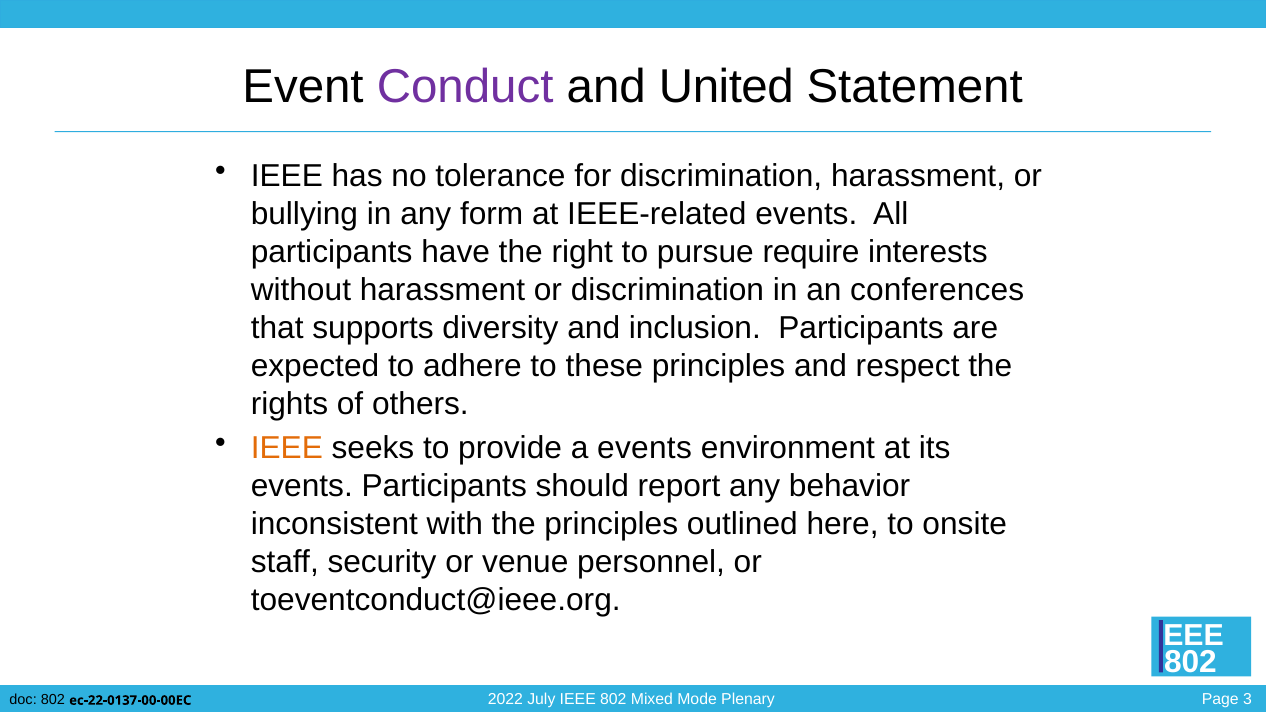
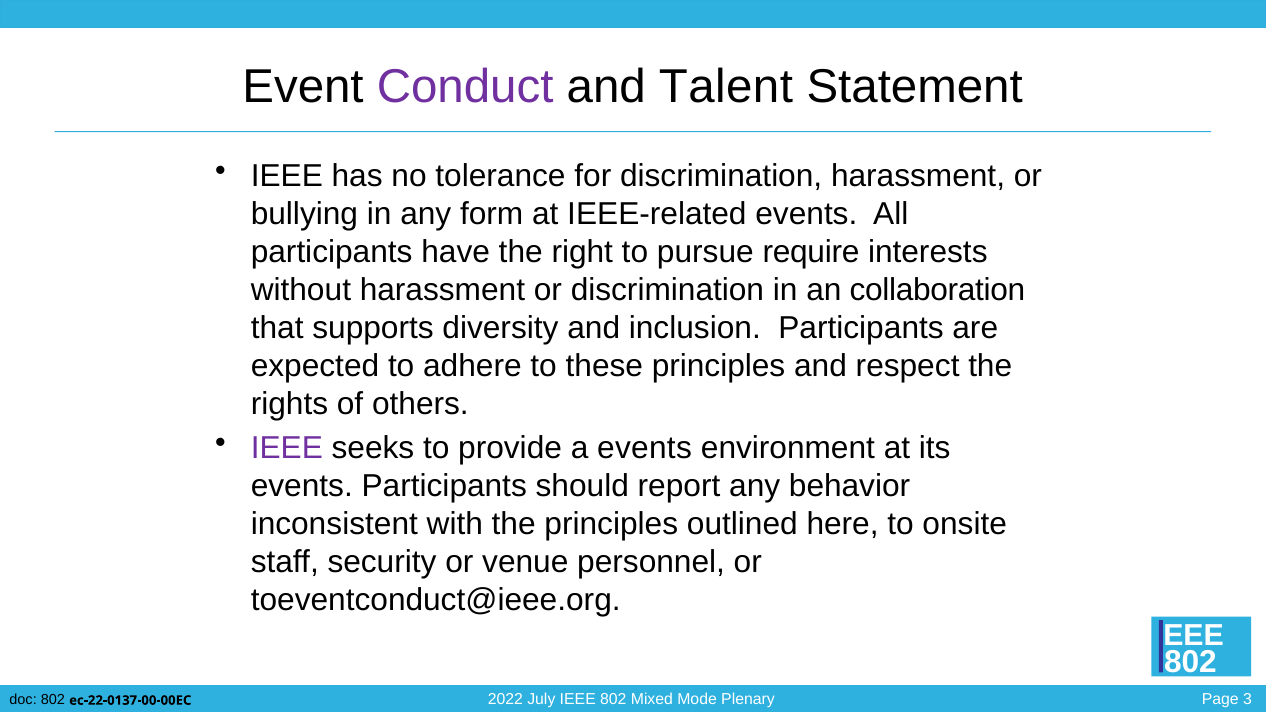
United: United -> Talent (726, 86)
conferences: conferences -> collaboration (937, 290)
IEEE colour: orange -> purple (287, 448)
